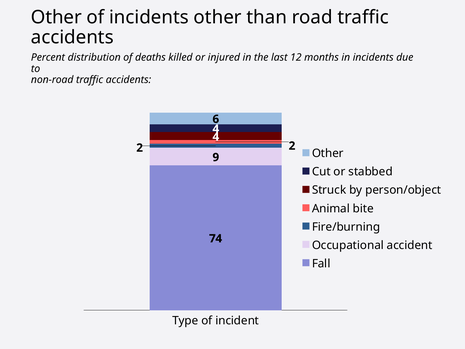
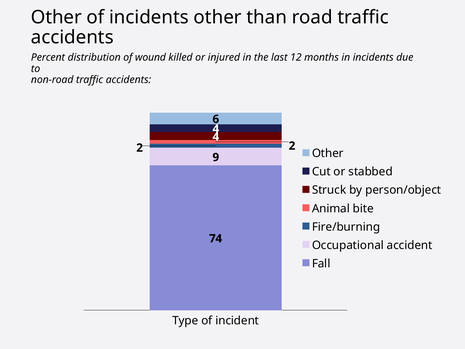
deaths: deaths -> wound (150, 58)
